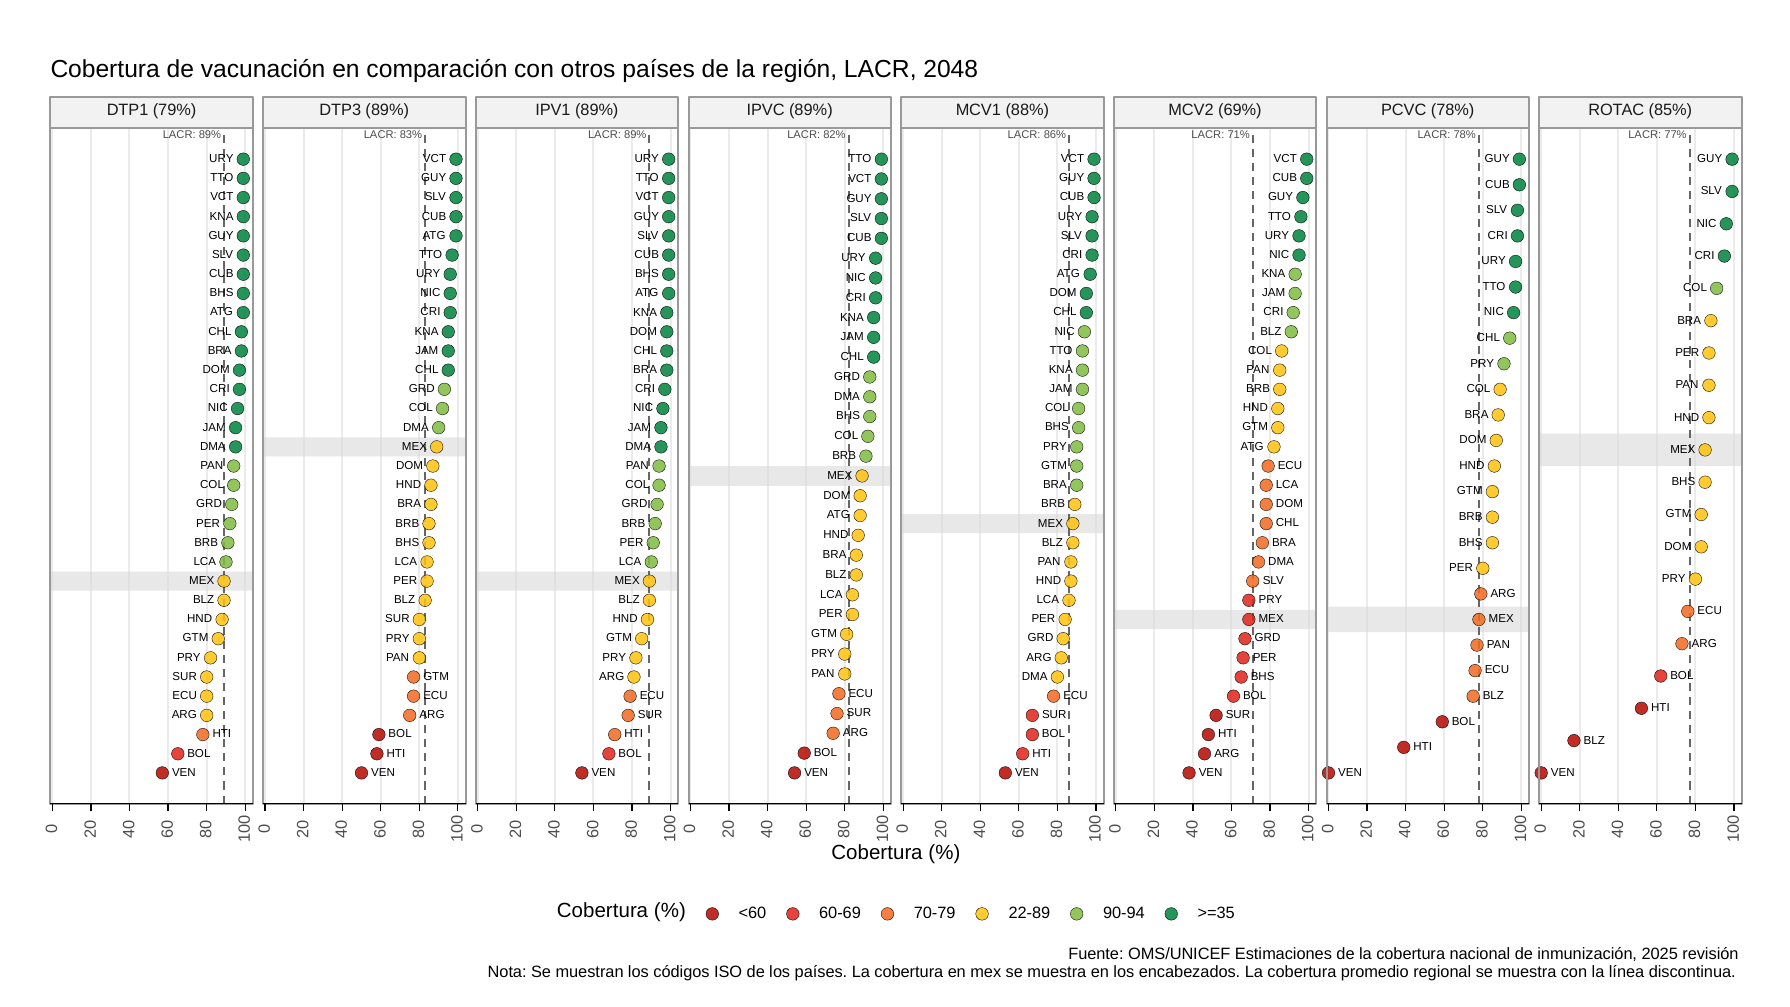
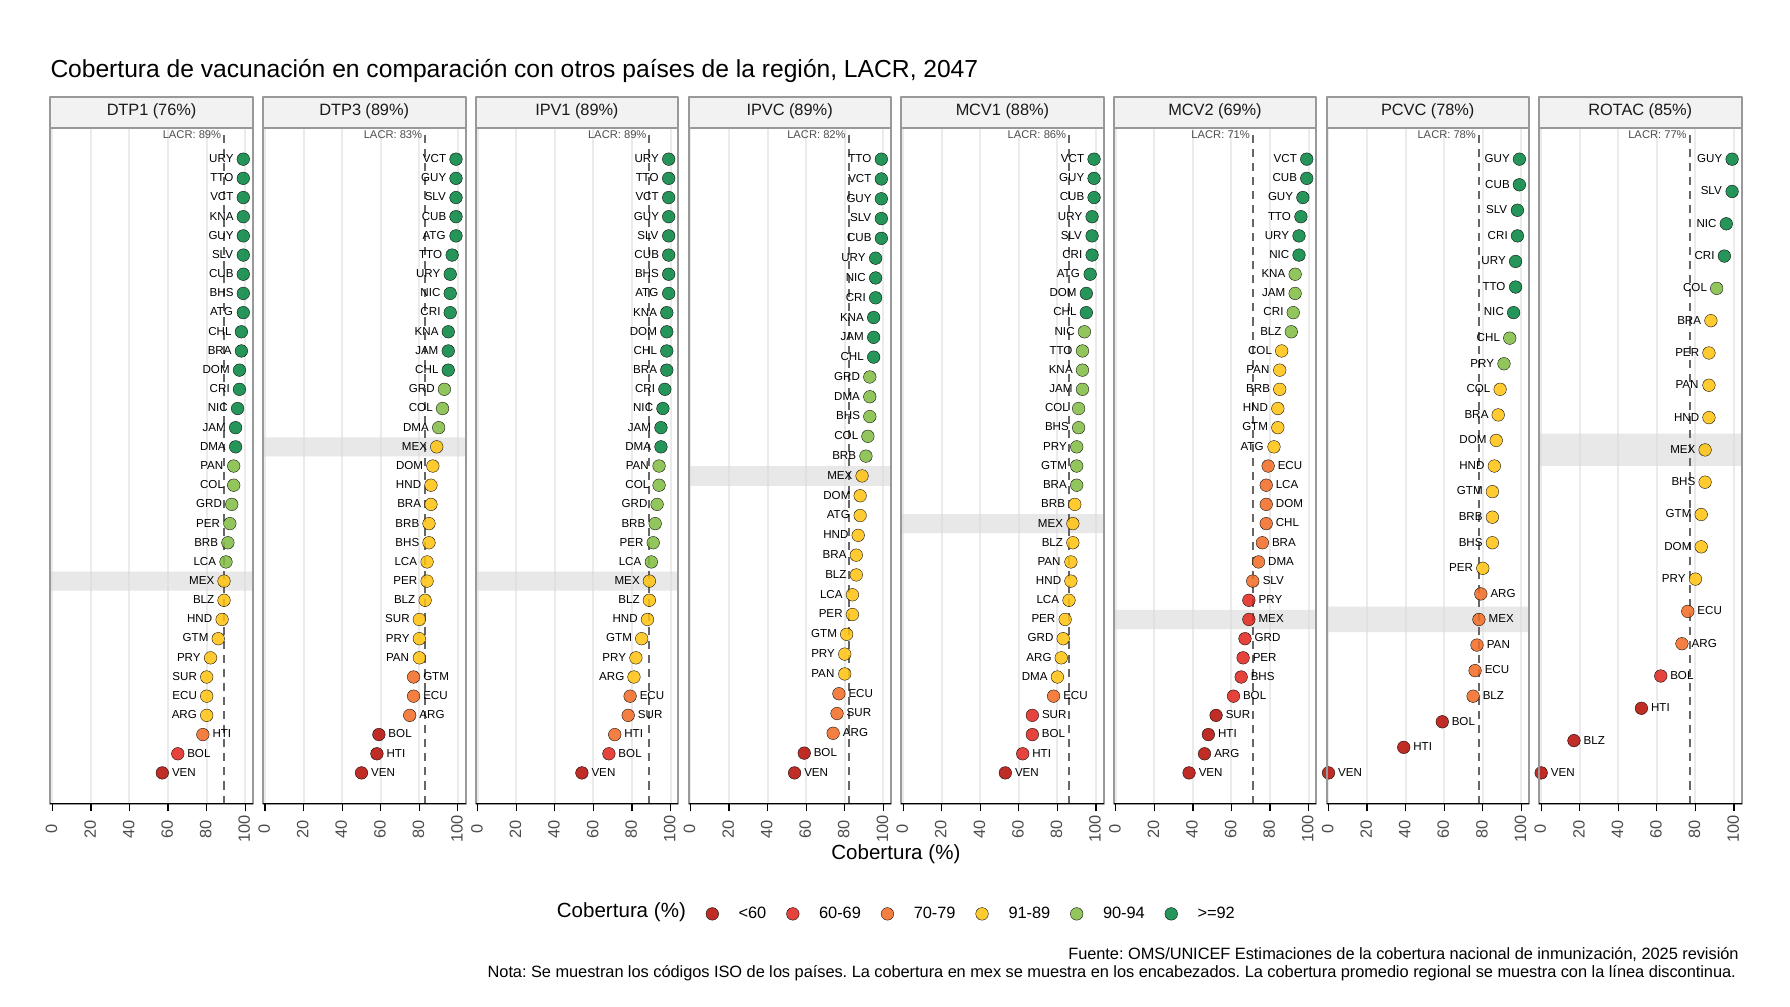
2048: 2048 -> 2047 (951, 69)
79%: 79% -> 76% (175, 110)
22-89: 22-89 -> 91-89 (1029, 913)
>=35: >=35 -> >=92 (1216, 913)
